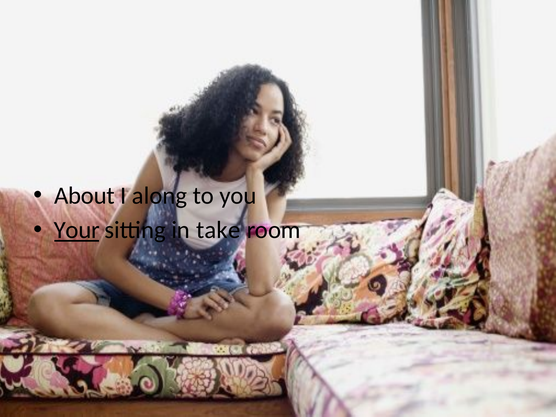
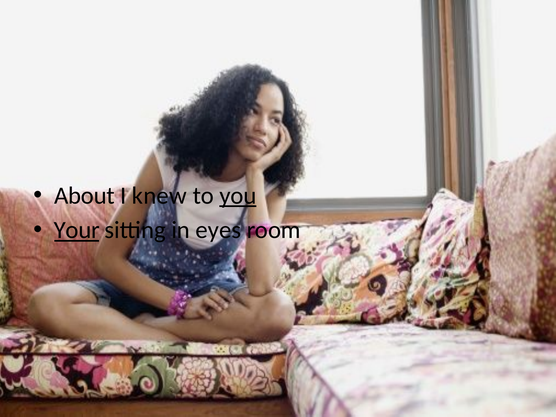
along: along -> knew (159, 196)
you underline: none -> present (238, 196)
take: take -> eyes (218, 230)
